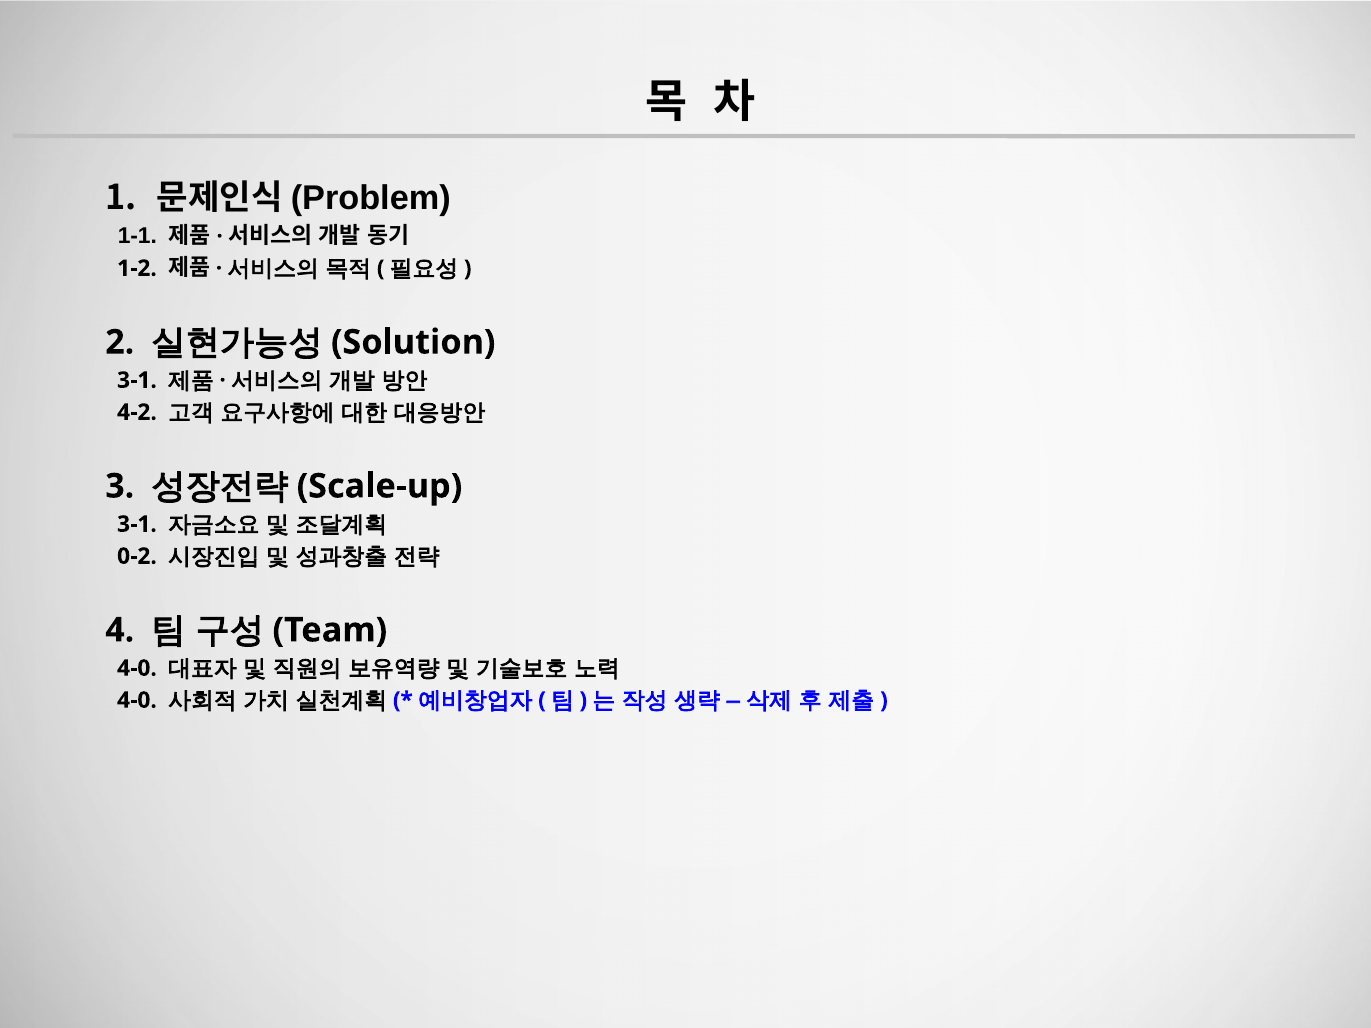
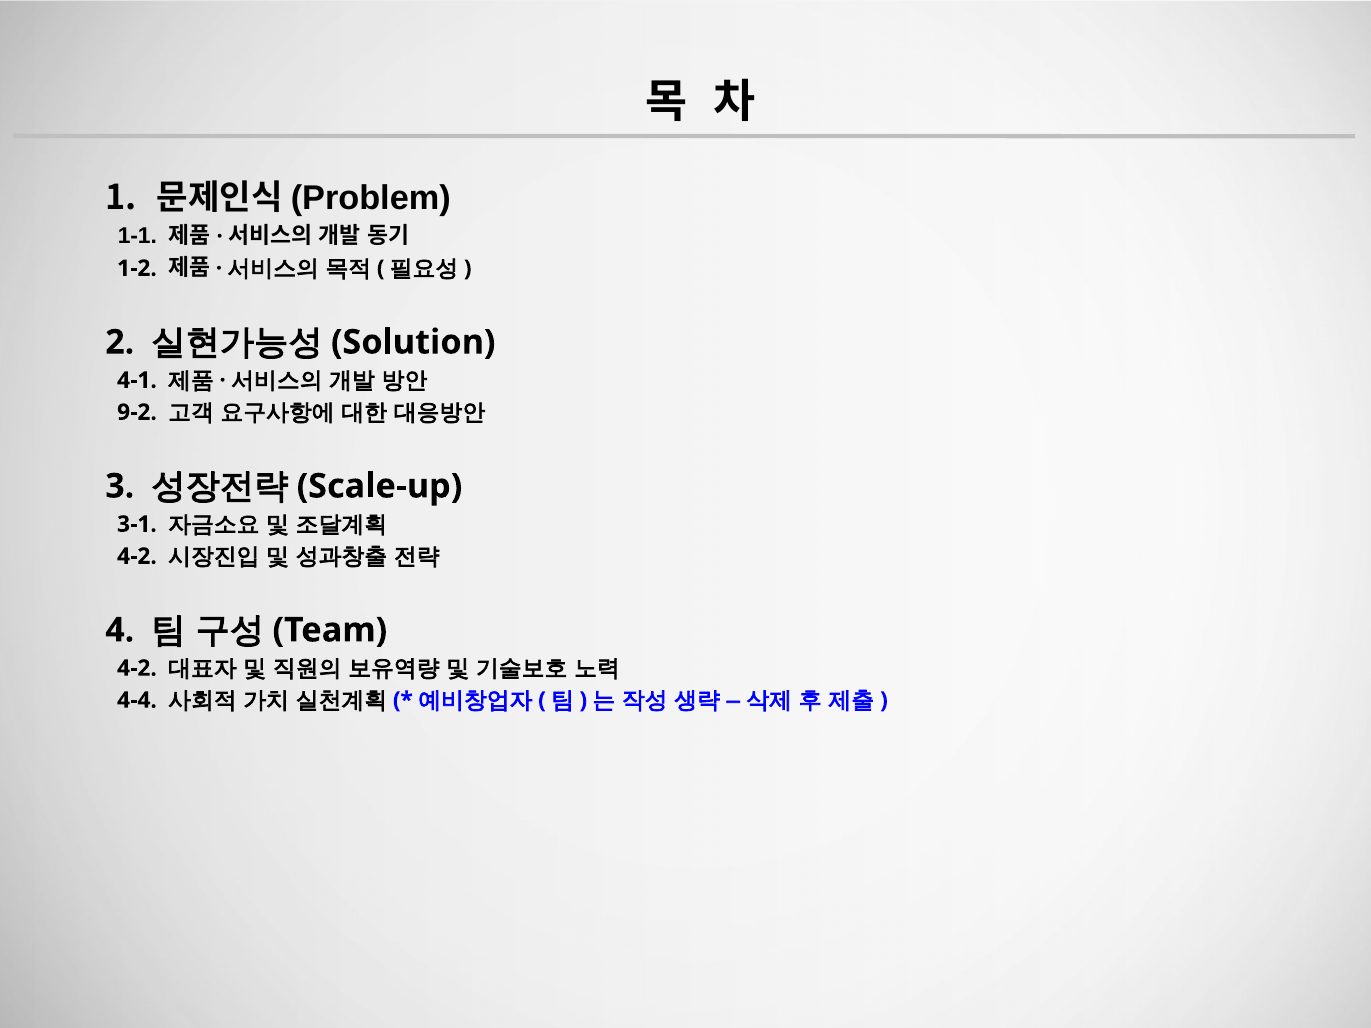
3-1: 3-1 -> 4-1 (137, 380)
4-2: 4-2 -> 9-2 (137, 412)
0-2: 0-2 -> 4-2 (137, 556)
4-0: 4-0 -> 4-2 (137, 668)
4-0: 4-0 -> 4-4 (137, 700)
